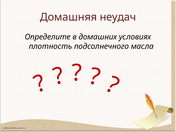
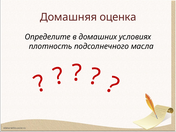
неудач: неудач -> оценка (118, 17)
